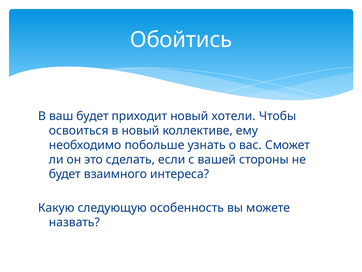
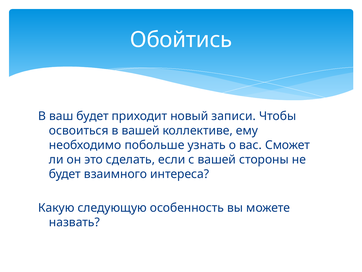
хотели: хотели -> записи (234, 116)
в новый: новый -> вашей (141, 130)
